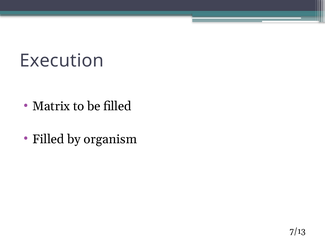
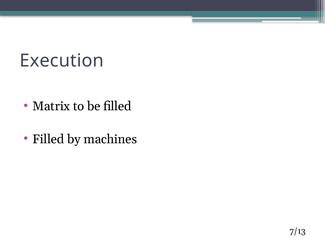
organism: organism -> machines (110, 140)
